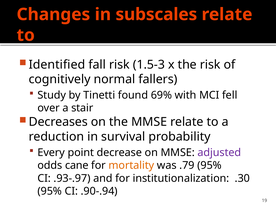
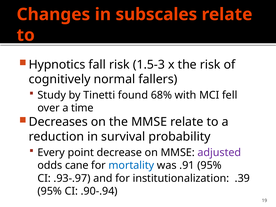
Identified: Identified -> Hypnotics (57, 65)
69%: 69% -> 68% (161, 95)
stair: stair -> time (82, 108)
mortality colour: orange -> blue (131, 165)
.79: .79 -> .91 (187, 165)
.30: .30 -> .39 (242, 178)
